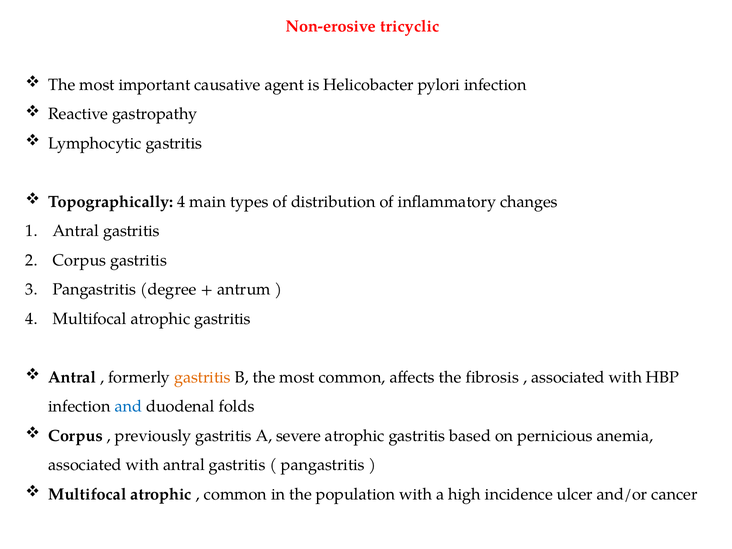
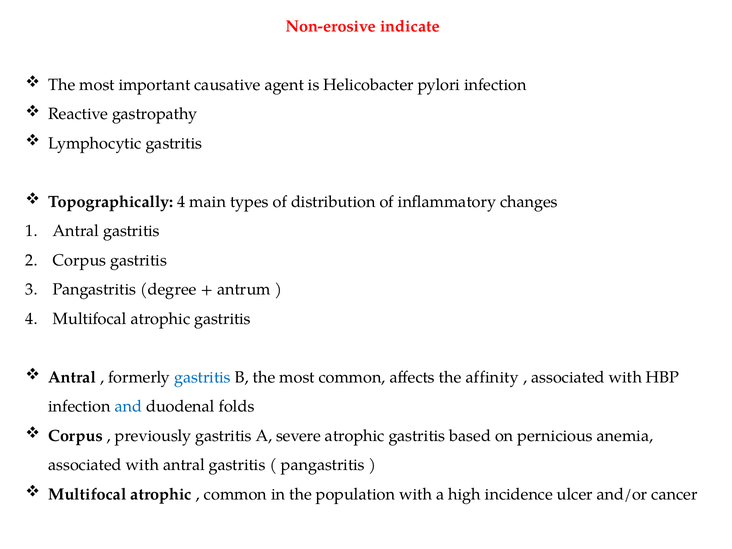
tricyclic: tricyclic -> indicate (410, 26)
gastritis colour: orange -> blue (202, 377)
fibrosis: fibrosis -> affinity (492, 377)
